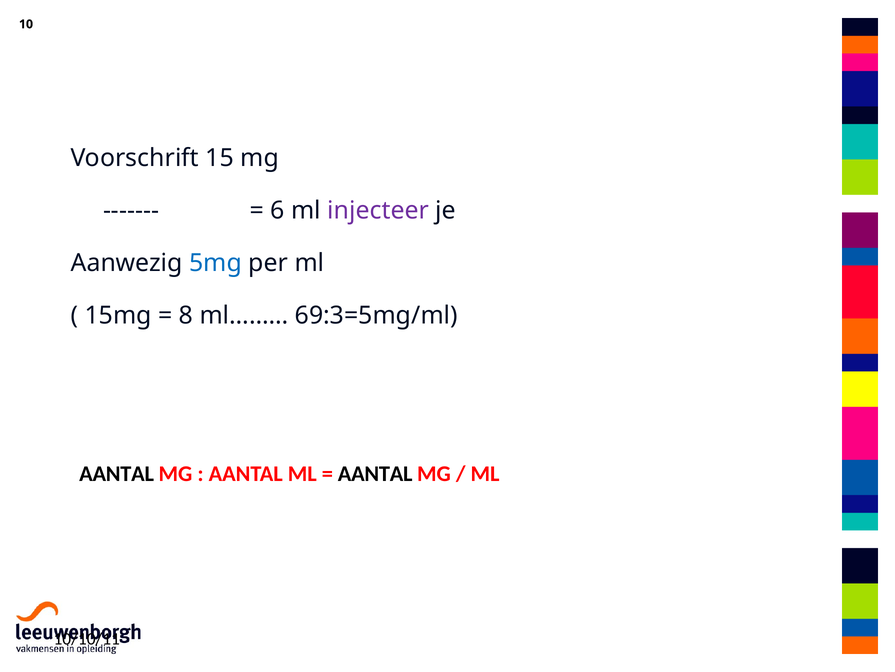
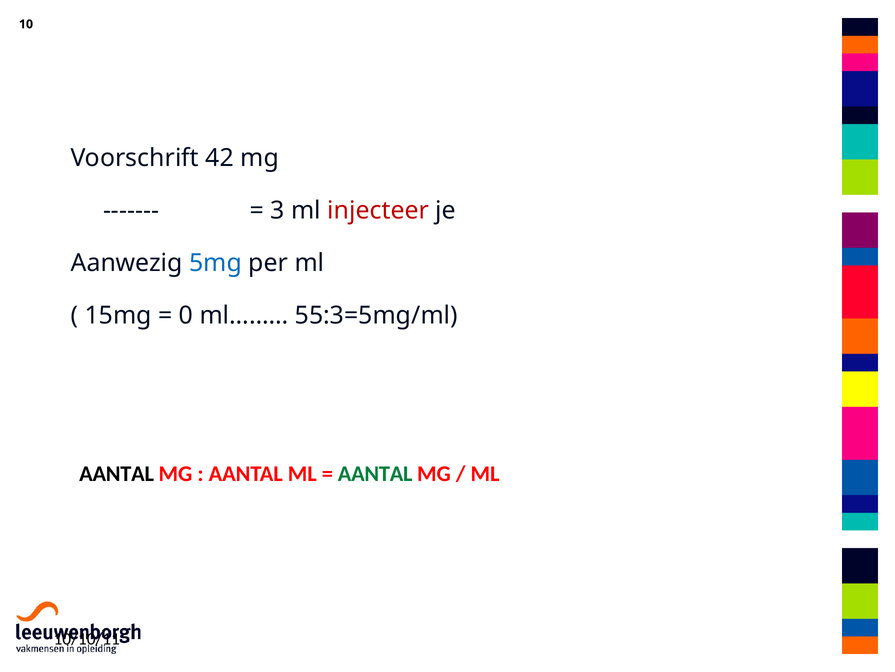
15: 15 -> 42 (220, 158)
6: 6 -> 3 (278, 210)
injecteer colour: purple -> red (378, 210)
8: 8 -> 0 (186, 315)
69:3=5mg/ml: 69:3=5mg/ml -> 55:3=5mg/ml (376, 315)
AANTAL colour: black -> green (375, 473)
